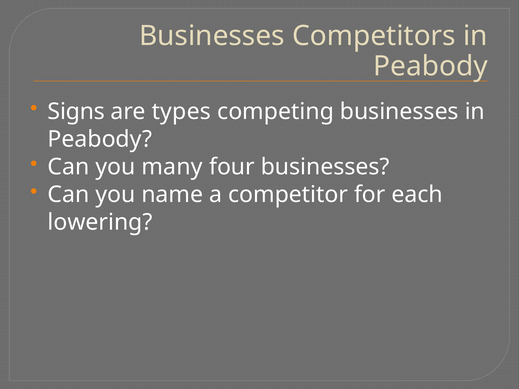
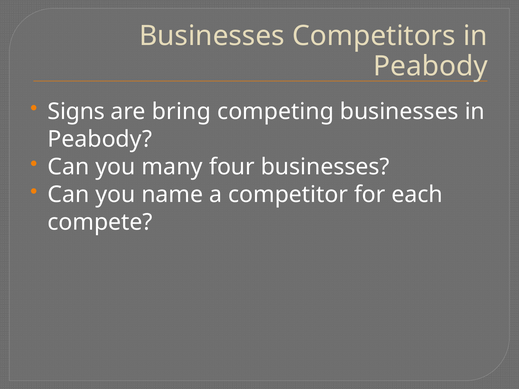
types: types -> bring (181, 111)
lowering: lowering -> compete (100, 222)
